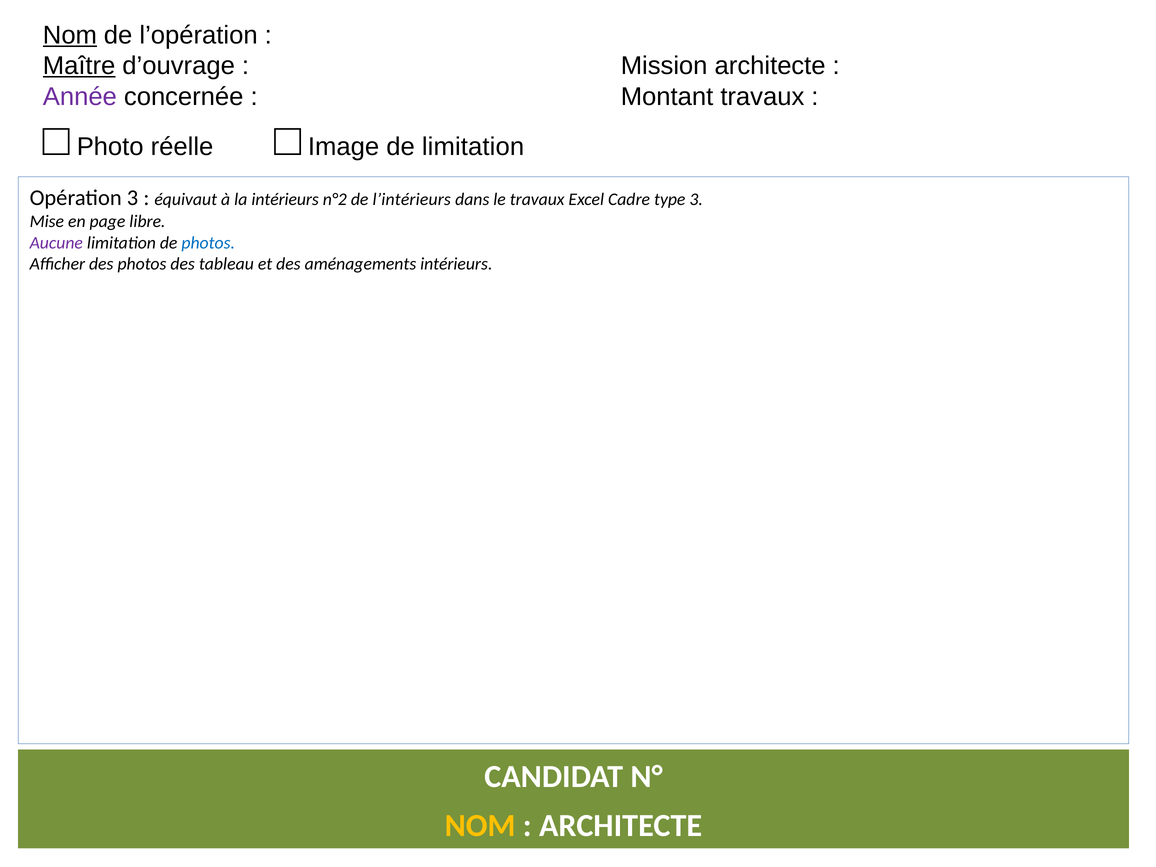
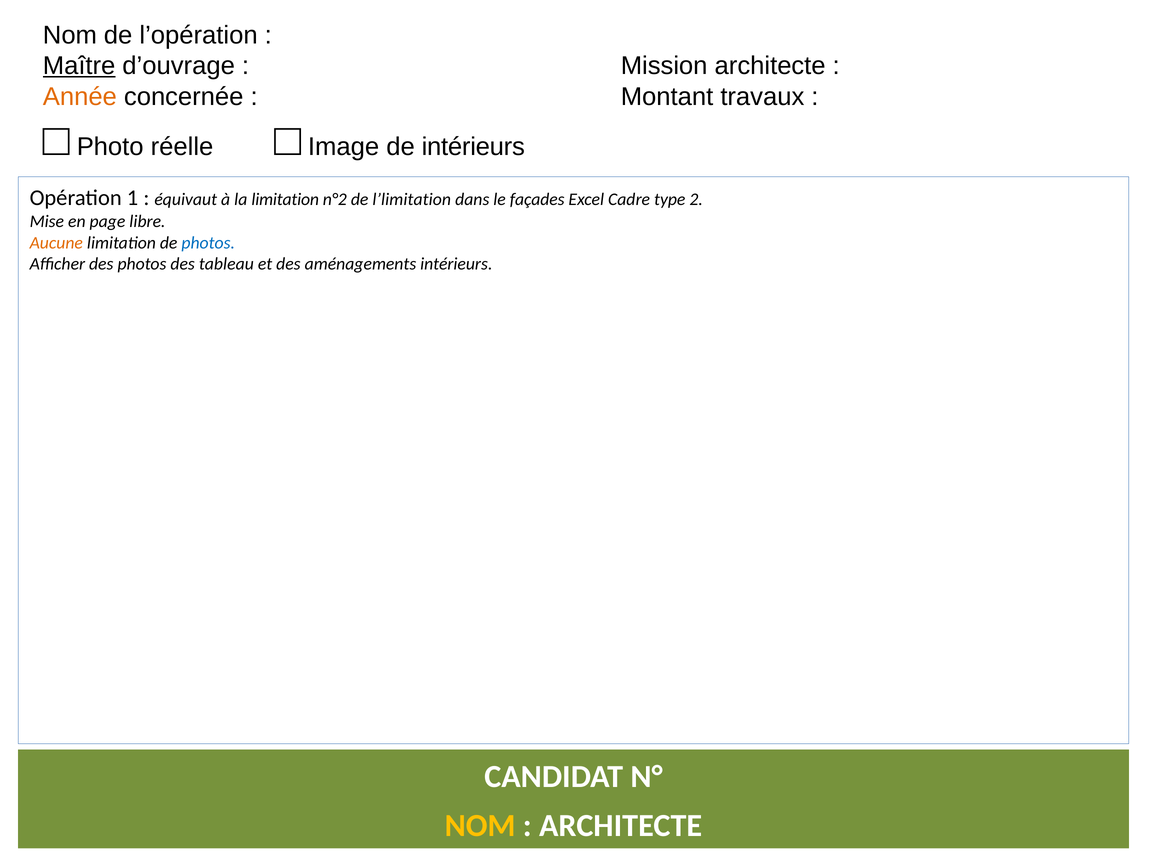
Nom underline: present -> none (70, 35)
Année colour: purple -> orange (80, 97)
de limitation: limitation -> intérieurs (473, 147)
Opération 3: 3 -> 1 (133, 198)
la intérieurs: intérieurs -> limitation (285, 199)
l’intérieurs: l’intérieurs -> l’limitation (412, 199)
le travaux: travaux -> façades (537, 199)
type 3: 3 -> 2 (696, 199)
Aucune colour: purple -> orange (56, 243)
